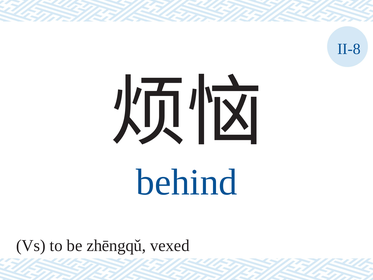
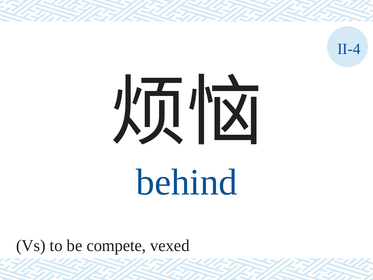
II-8: II-8 -> II-4 (349, 49)
zhēngqǔ: zhēngqǔ -> compete (116, 245)
